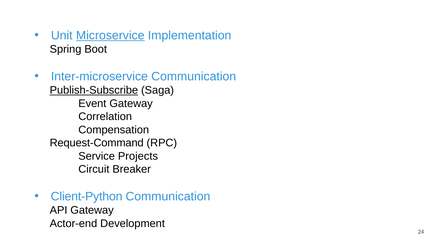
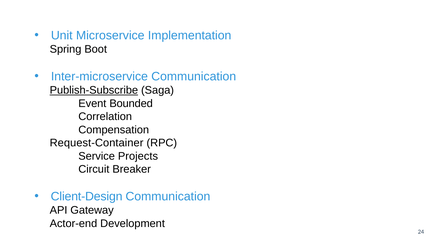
Microservice underline: present -> none (110, 36)
Event Gateway: Gateway -> Bounded (131, 103)
Request-Command: Request-Command -> Request-Container (97, 143)
Client-Python: Client-Python -> Client-Design (87, 196)
